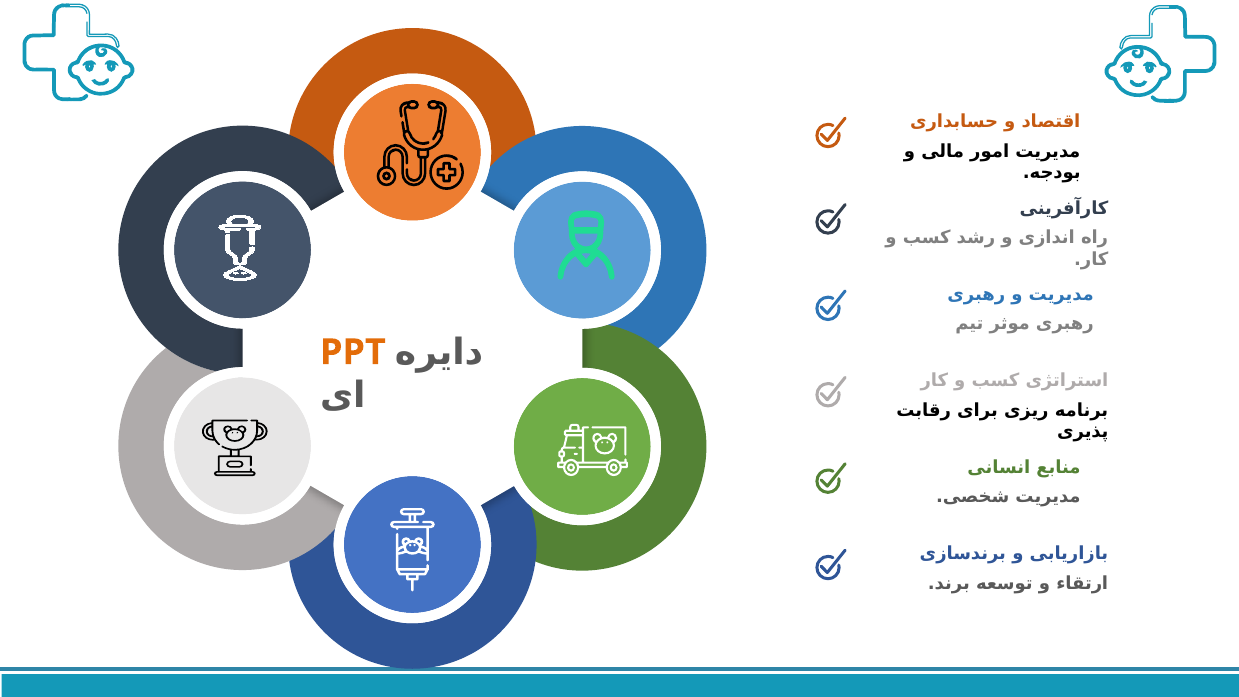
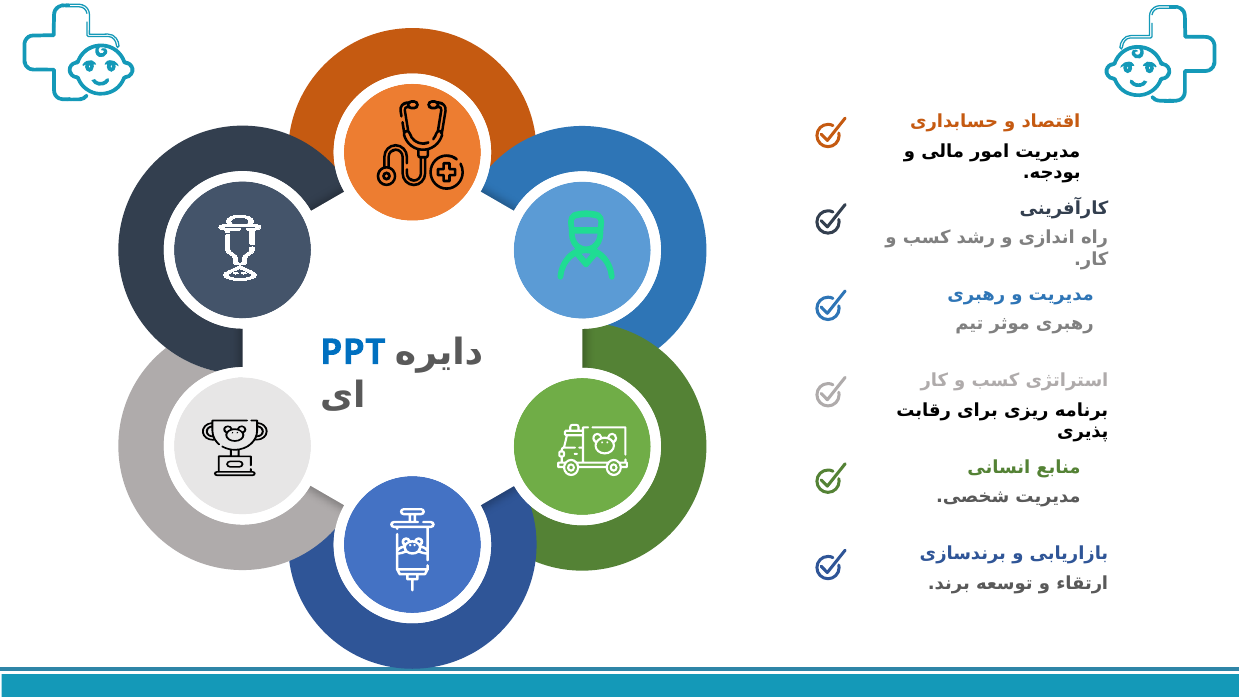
PPT colour: orange -> blue (353, 352)
